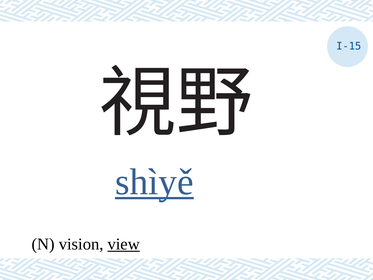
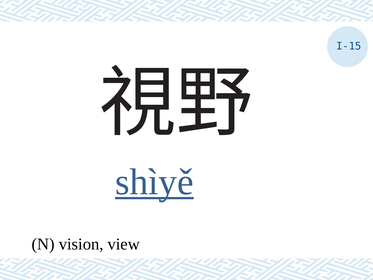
view underline: present -> none (124, 244)
